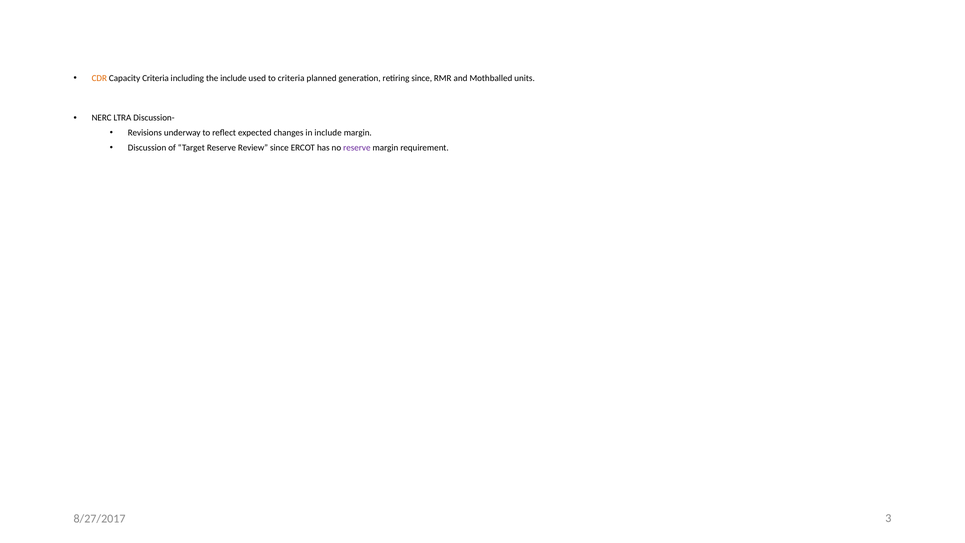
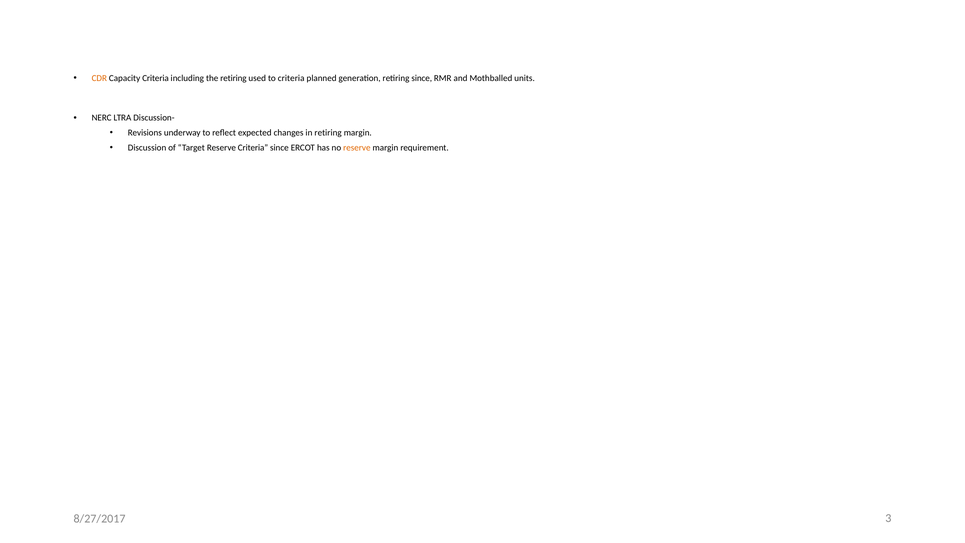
the include: include -> retiring (233, 78)
in include: include -> retiring (328, 133)
Reserve Review: Review -> Criteria (253, 147)
reserve colour: purple -> orange (357, 147)
